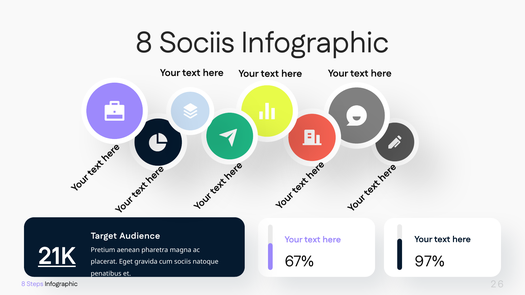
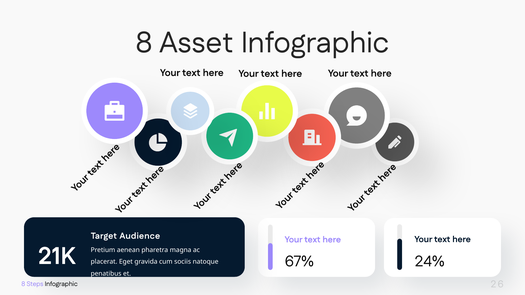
8 Sociis: Sociis -> Asset (197, 43)
21K underline: present -> none (57, 256)
97%: 97% -> 24% (430, 262)
